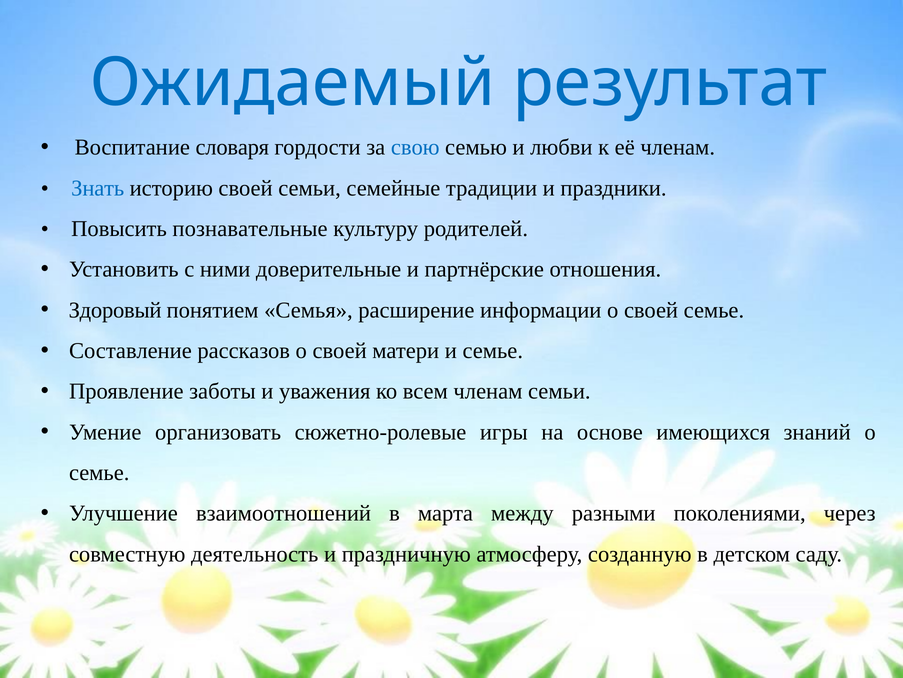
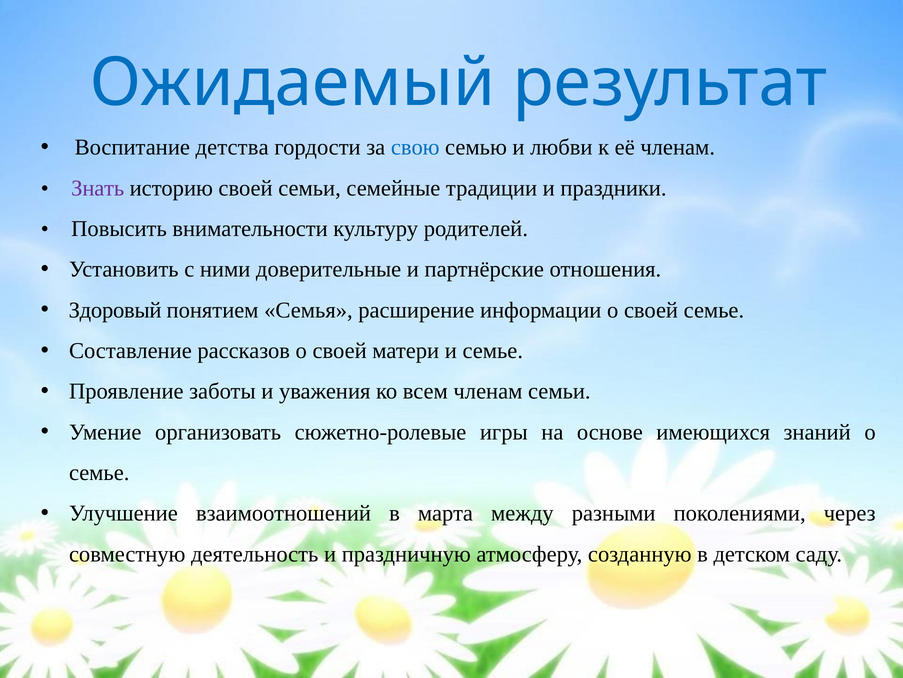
словаря: словаря -> детства (232, 147)
Знать colour: blue -> purple (98, 188)
познавательные: познавательные -> внимательности (250, 229)
